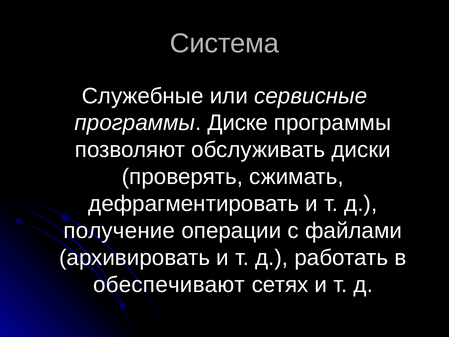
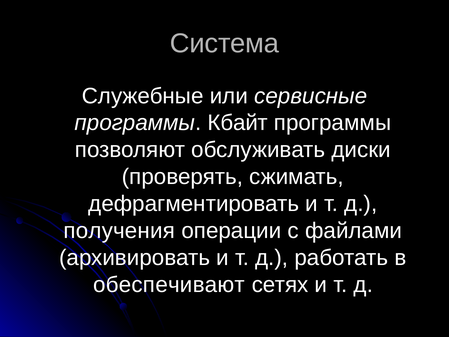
Диске: Диске -> Кбайт (238, 123)
получение: получение -> получения (119, 231)
